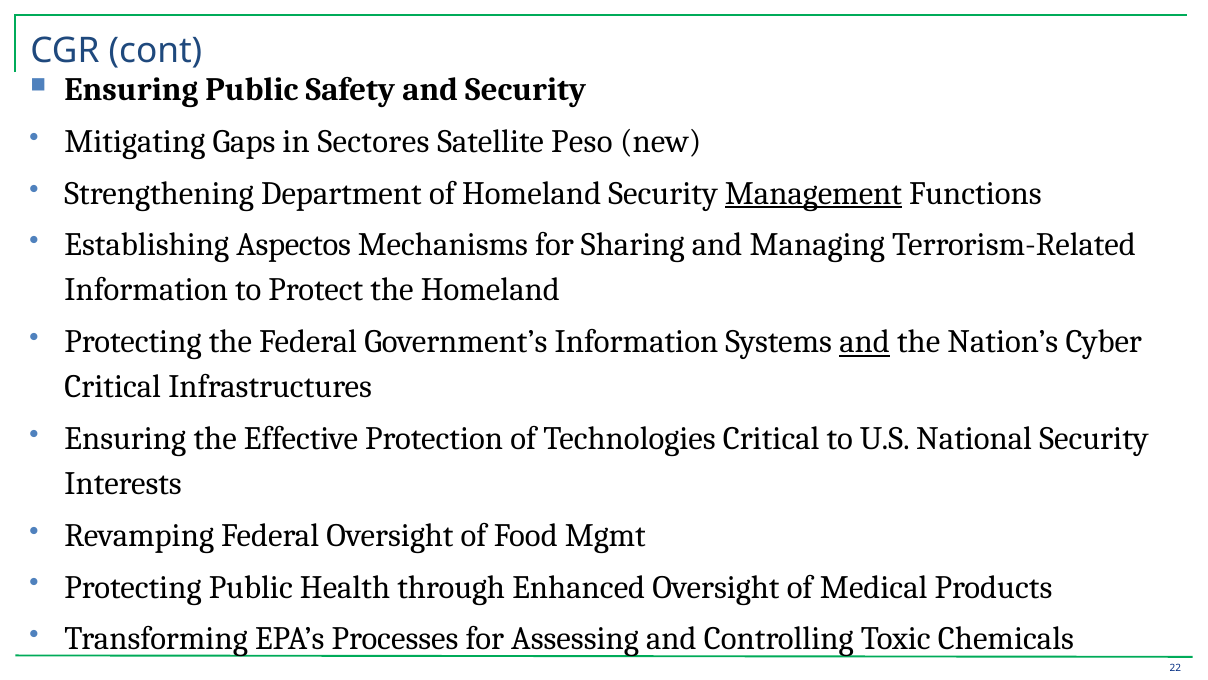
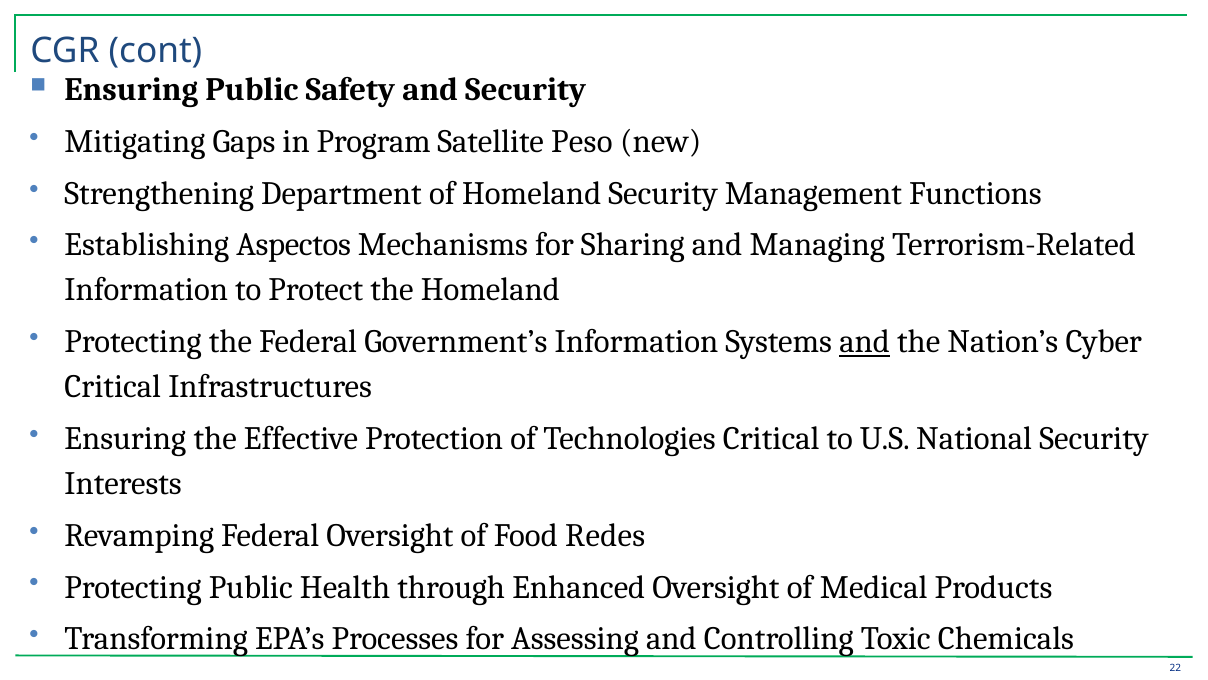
Sectores: Sectores -> Program (374, 142)
Management underline: present -> none (813, 193)
Mgmt: Mgmt -> Redes (605, 535)
